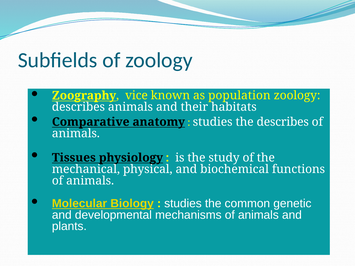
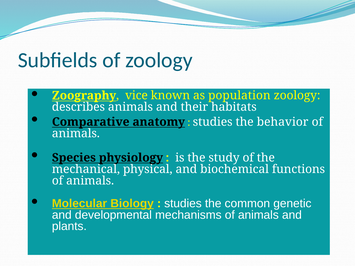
the describes: describes -> behavior (283, 122)
Tissues: Tissues -> Species (74, 158)
